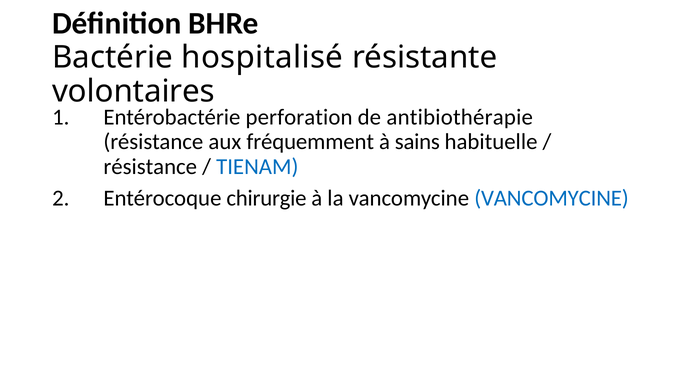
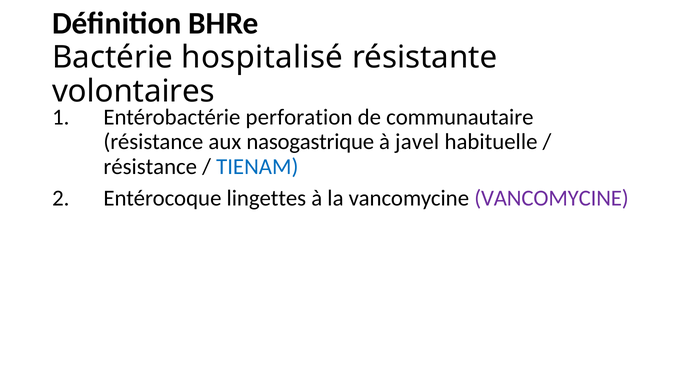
antibiothérapie: antibiothérapie -> communautaire (460, 117)
fréquemment: fréquemment -> nasogastrique (310, 142)
sains: sains -> javel (417, 142)
chirurgie: chirurgie -> lingettes (266, 198)
VANCOMYCINE colour: blue -> purple (551, 198)
